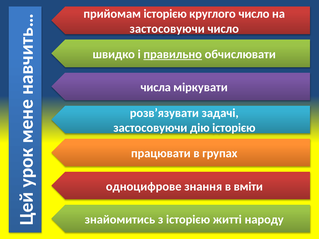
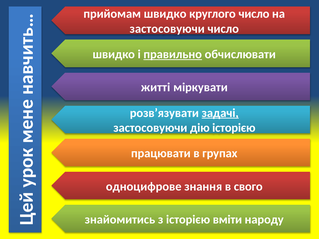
прийомам історією: історією -> швидко (165, 14)
числа: числа -> житті (156, 87)
задачі underline: none -> present (220, 113)
вміти: вміти -> свого (248, 187)
житті: житті -> вміти (227, 220)
